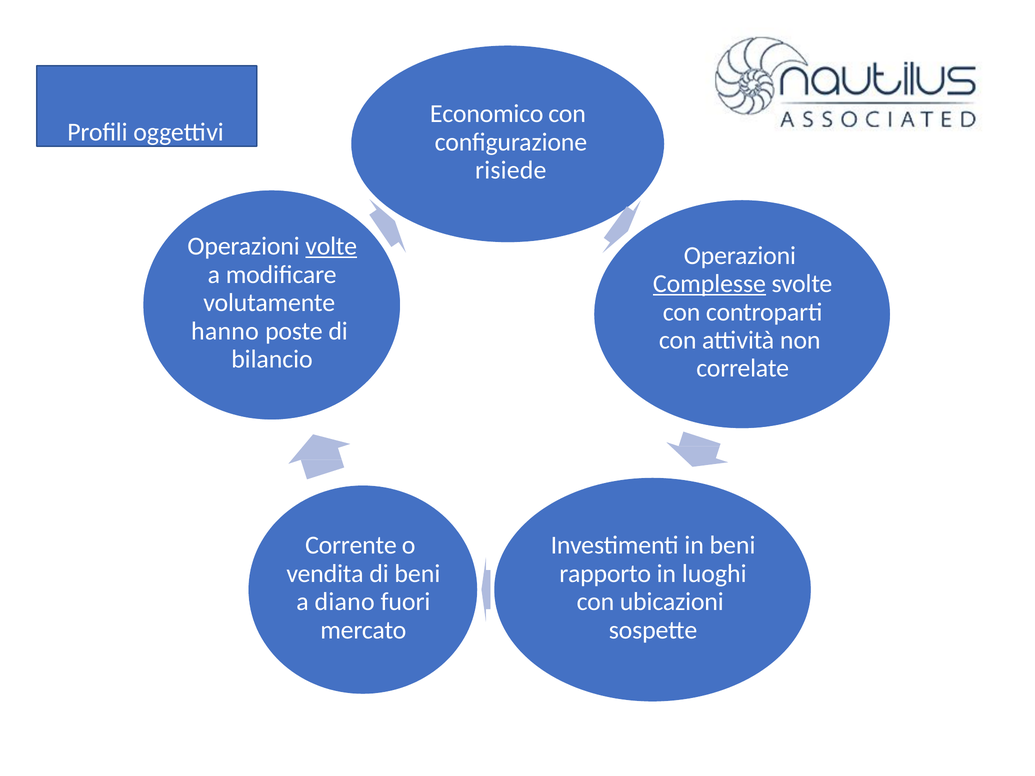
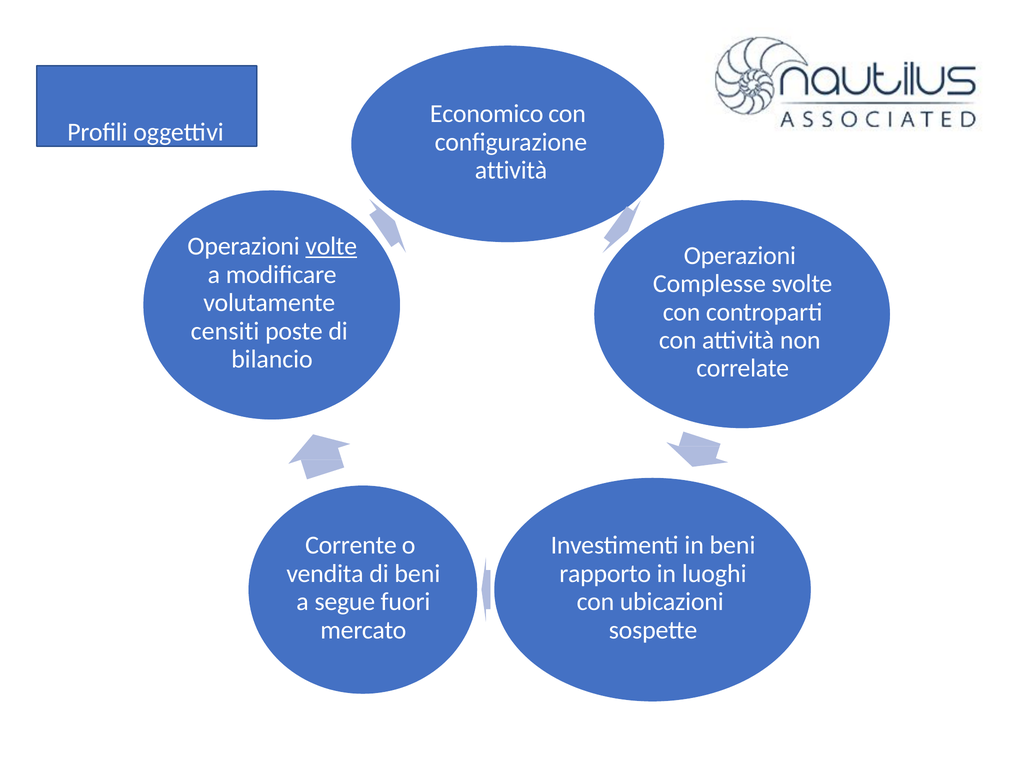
risiede: risiede -> attività (511, 170)
Complesse underline: present -> none (709, 284)
hanno: hanno -> censiti (225, 331)
diano: diano -> segue (345, 602)
